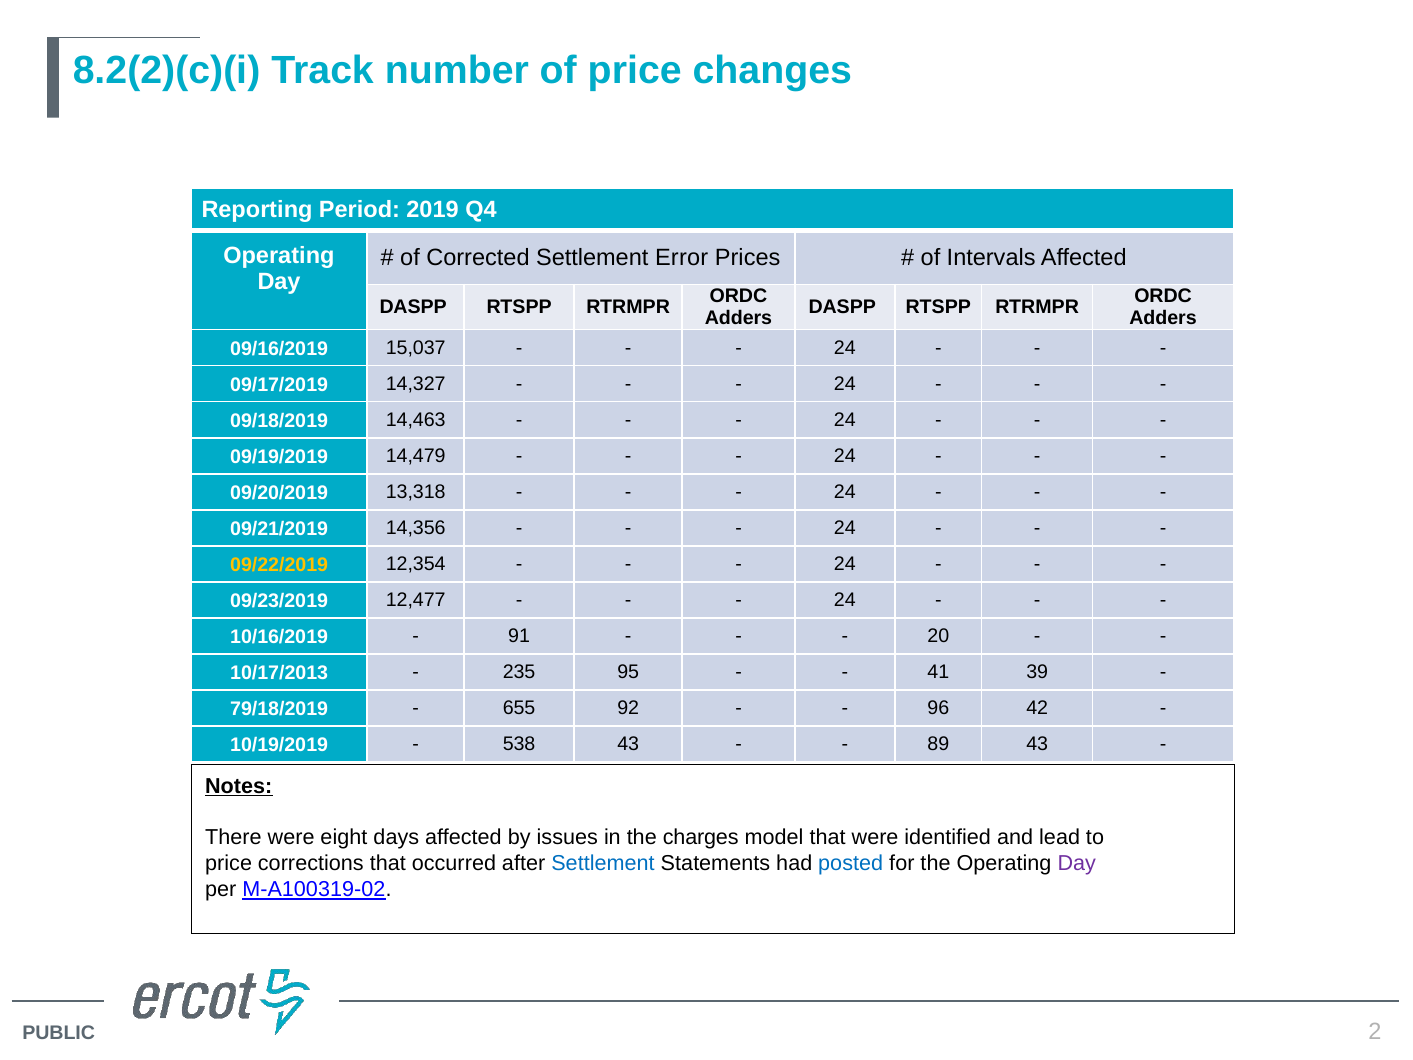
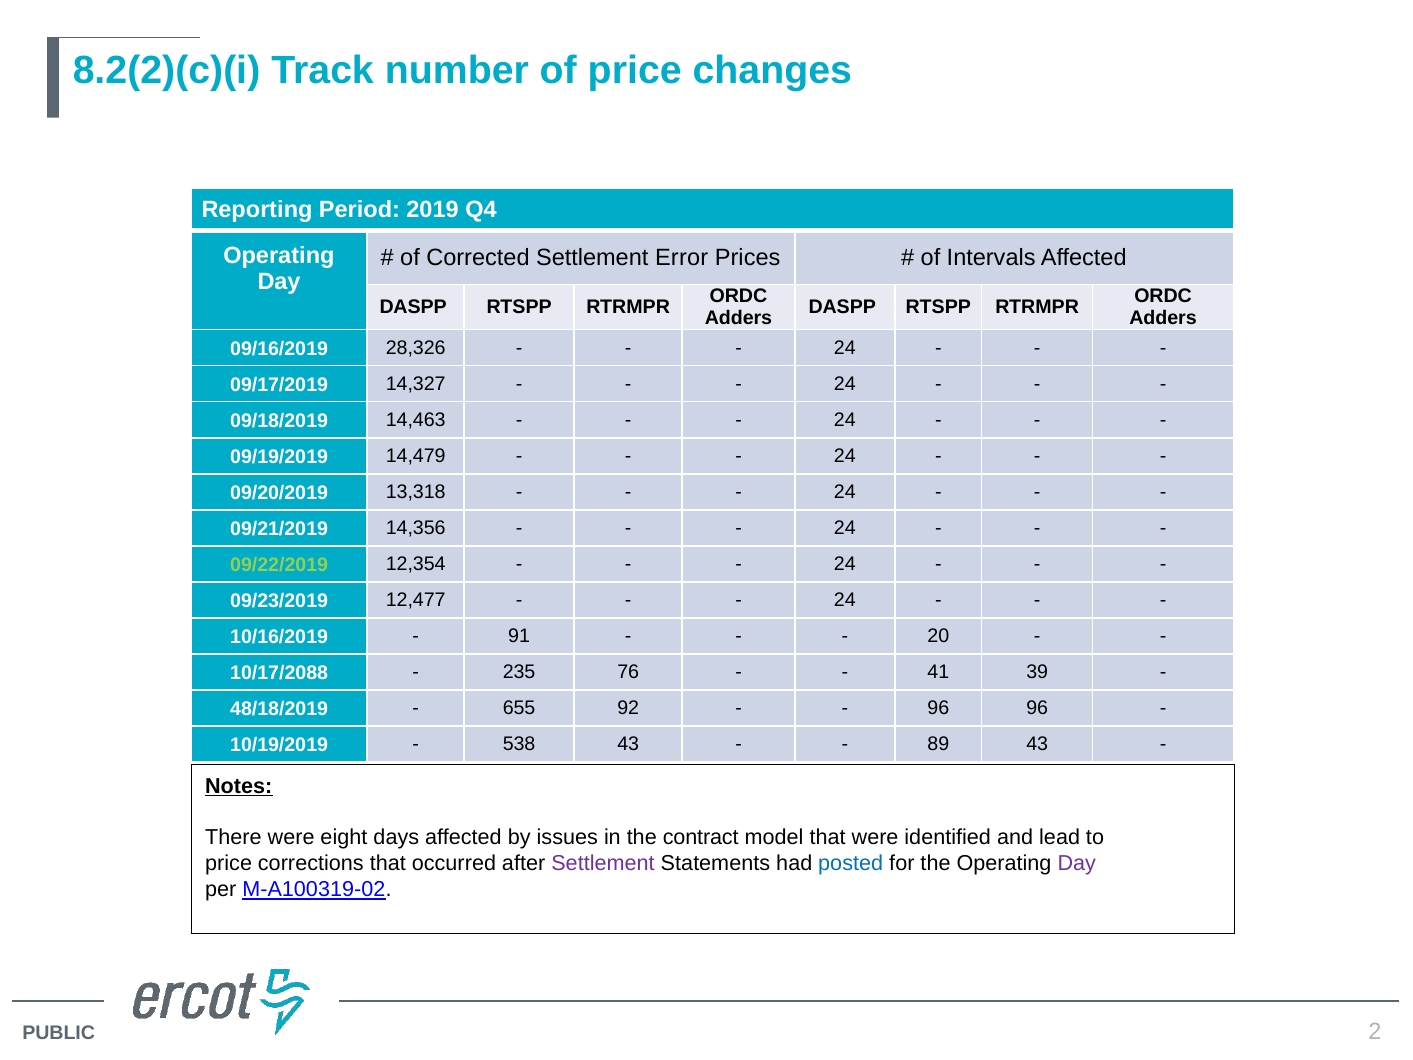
15,037: 15,037 -> 28,326 (416, 348)
09/22/2019 colour: yellow -> light green (279, 565)
10/17/2013: 10/17/2013 -> 10/17/2088 (279, 673)
95: 95 -> 76 (628, 672)
79/18/2019: 79/18/2019 -> 48/18/2019 (279, 709)
96 42: 42 -> 96 (1037, 708)
charges: charges -> contract (701, 838)
Settlement colour: blue -> purple (603, 863)
